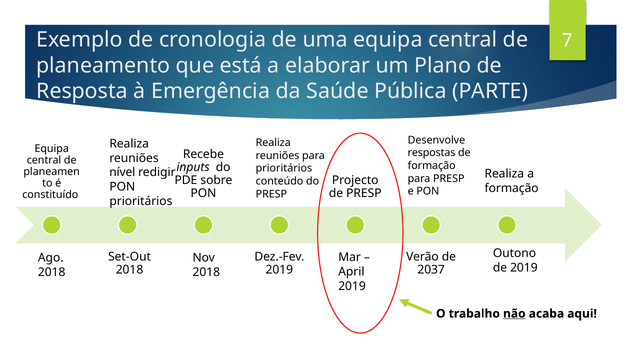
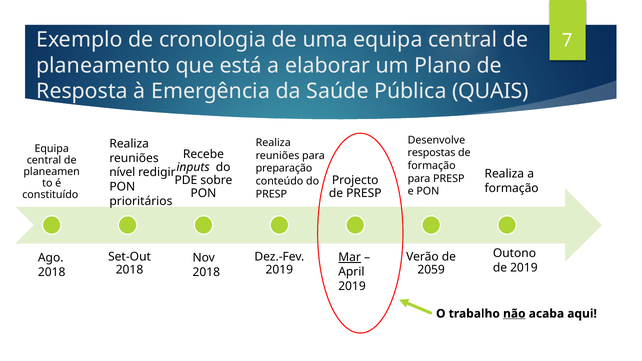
PARTE: PARTE -> QUAIS (490, 91)
prioritários: prioritários -> preparação (284, 168)
Mar underline: none -> present (350, 257)
2037: 2037 -> 2059 (431, 270)
